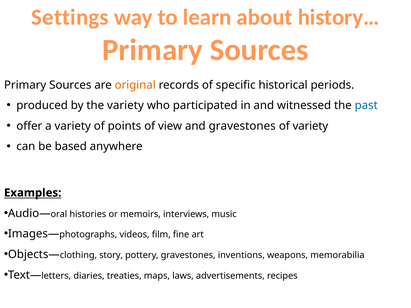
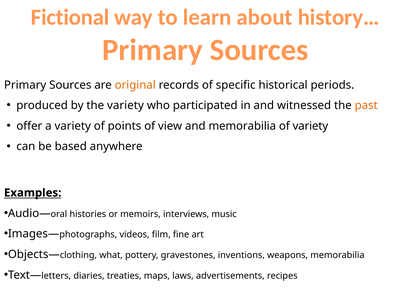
Settings: Settings -> Fictional (70, 17)
past colour: blue -> orange (366, 106)
and gravestones: gravestones -> memorabilia (242, 126)
story: story -> what (111, 255)
